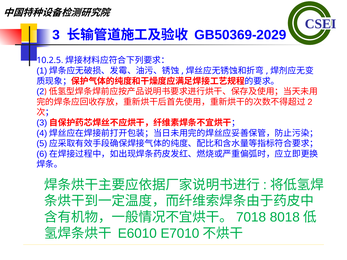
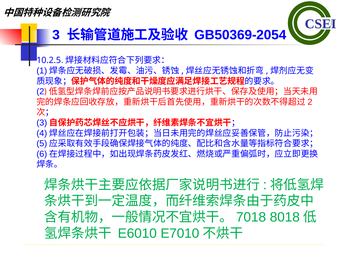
GB50369-2029: GB50369-2029 -> GB50369-2054 (240, 35)
